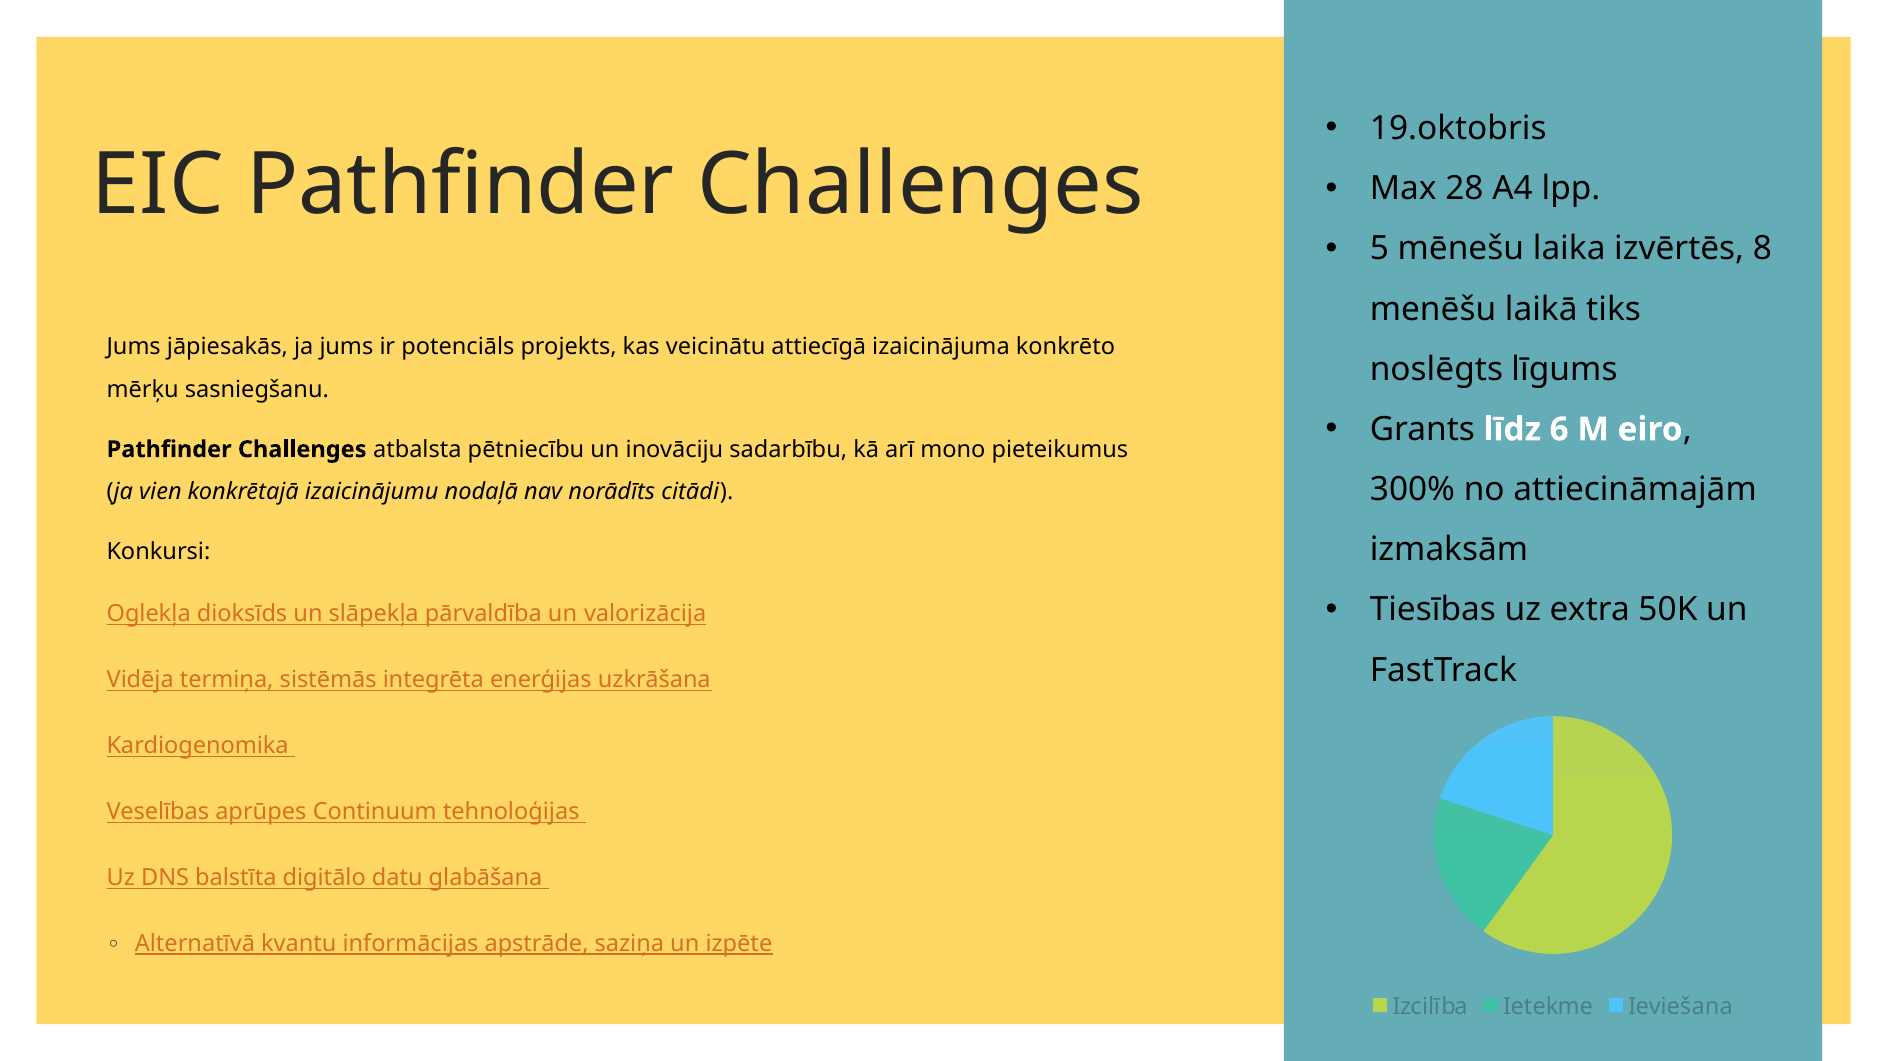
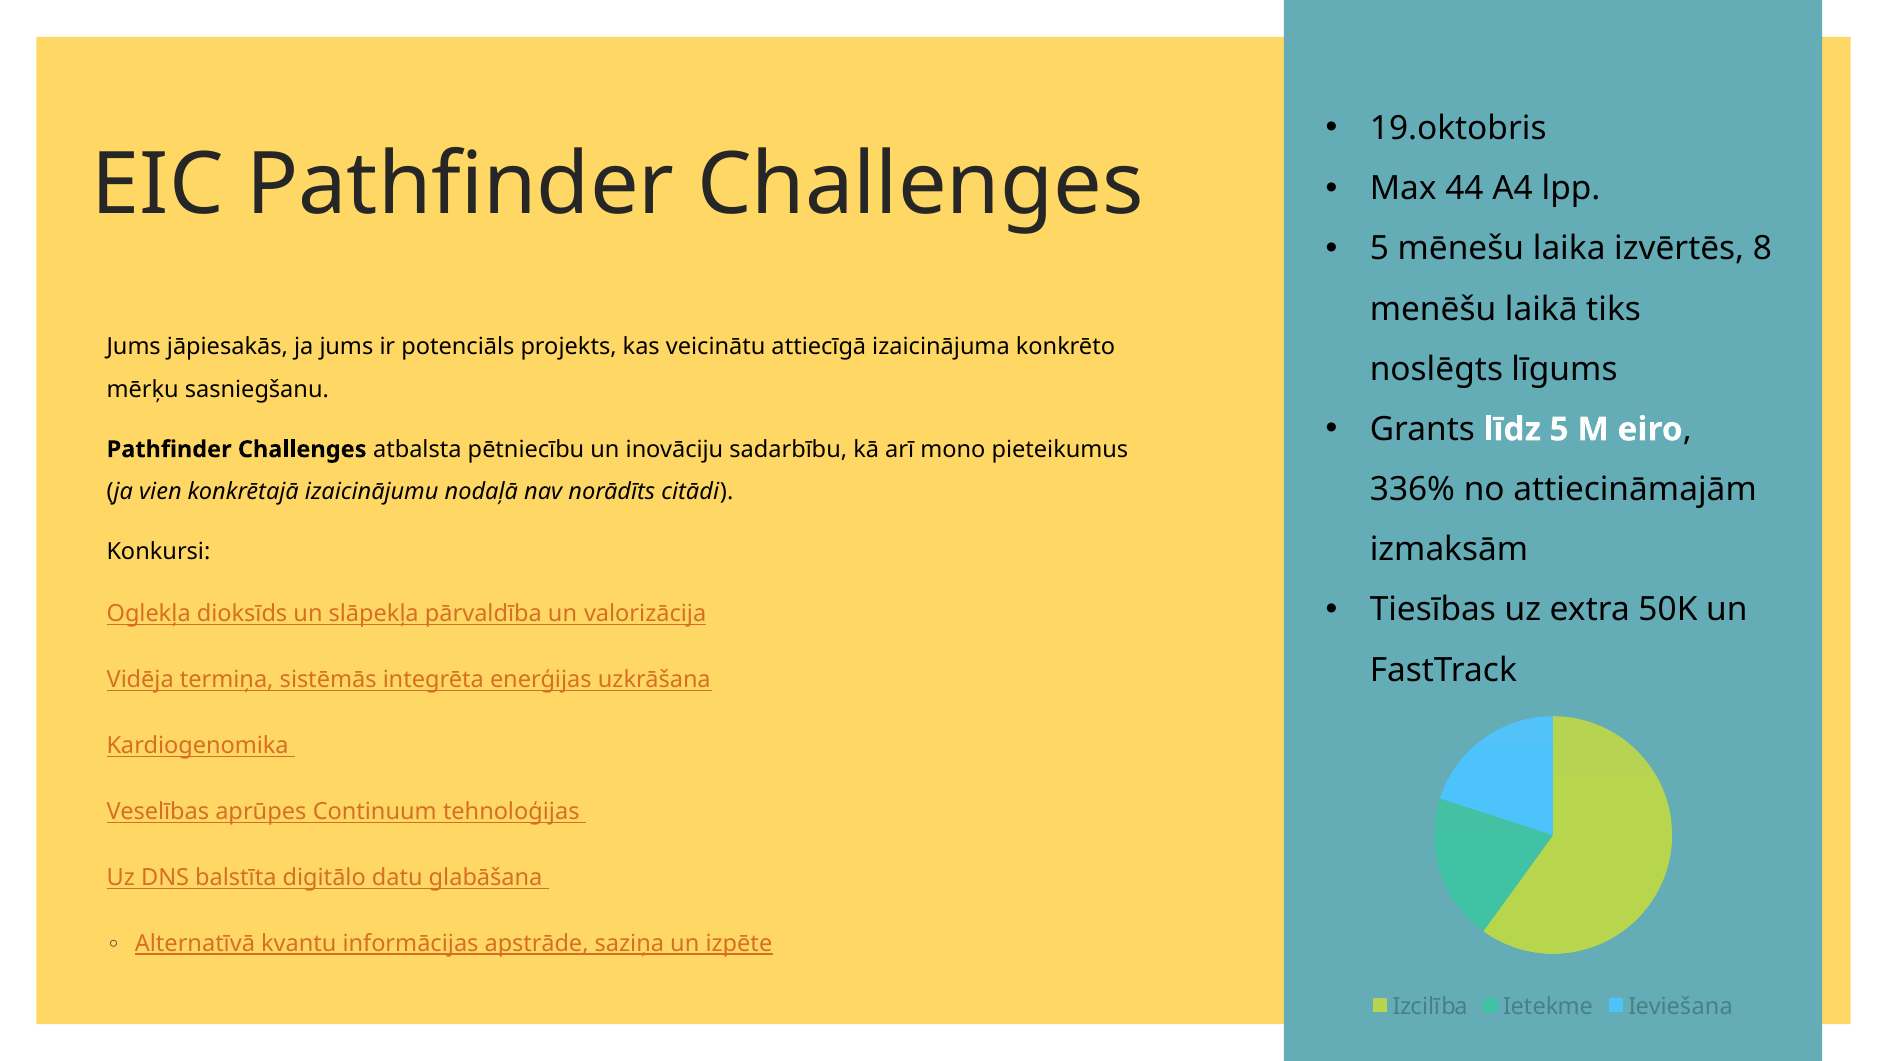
28: 28 -> 44 (1464, 189)
līdz 6: 6 -> 5 (1559, 430)
300%: 300% -> 336% (1412, 490)
